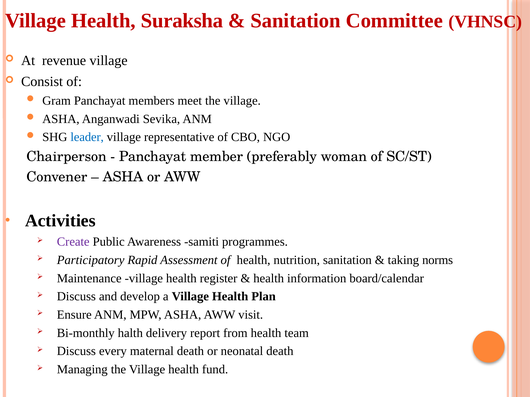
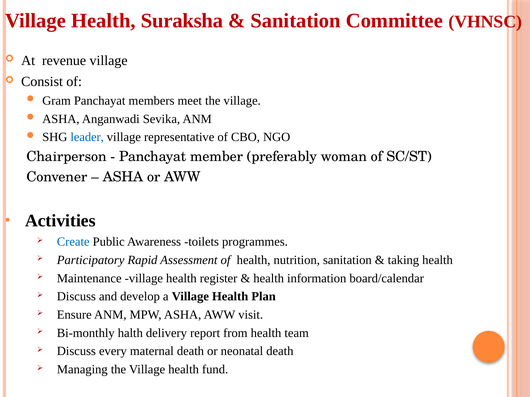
Create colour: purple -> blue (73, 242)
samiti: samiti -> toilets (202, 242)
taking norms: norms -> health (438, 260)
